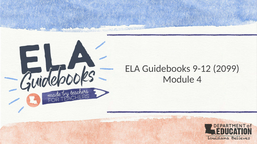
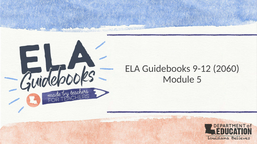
2099: 2099 -> 2060 (226, 69)
4: 4 -> 5 (199, 80)
